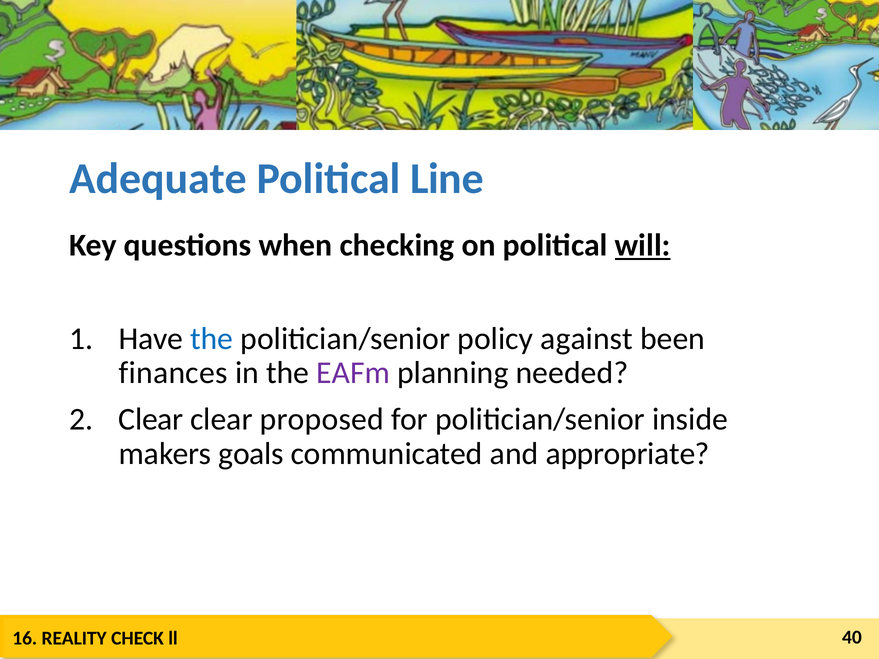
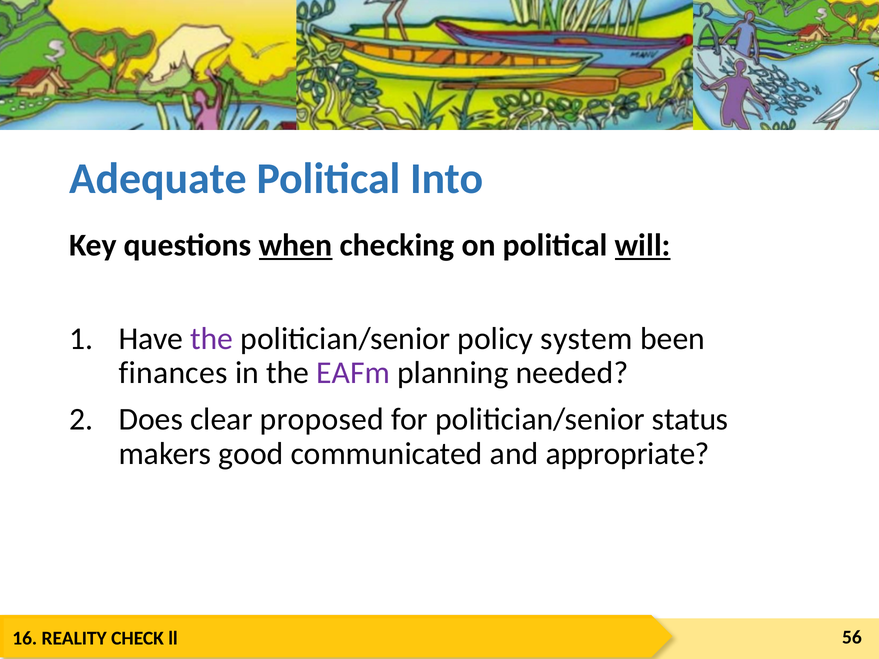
Line: Line -> Into (447, 179)
when underline: none -> present (296, 246)
the colour: blue -> purple (212, 339)
against: against -> system (587, 339)
Clear: Clear -> Does (151, 420)
inside: inside -> status (690, 420)
goals: goals -> good (251, 454)
40: 40 -> 56 (852, 637)
